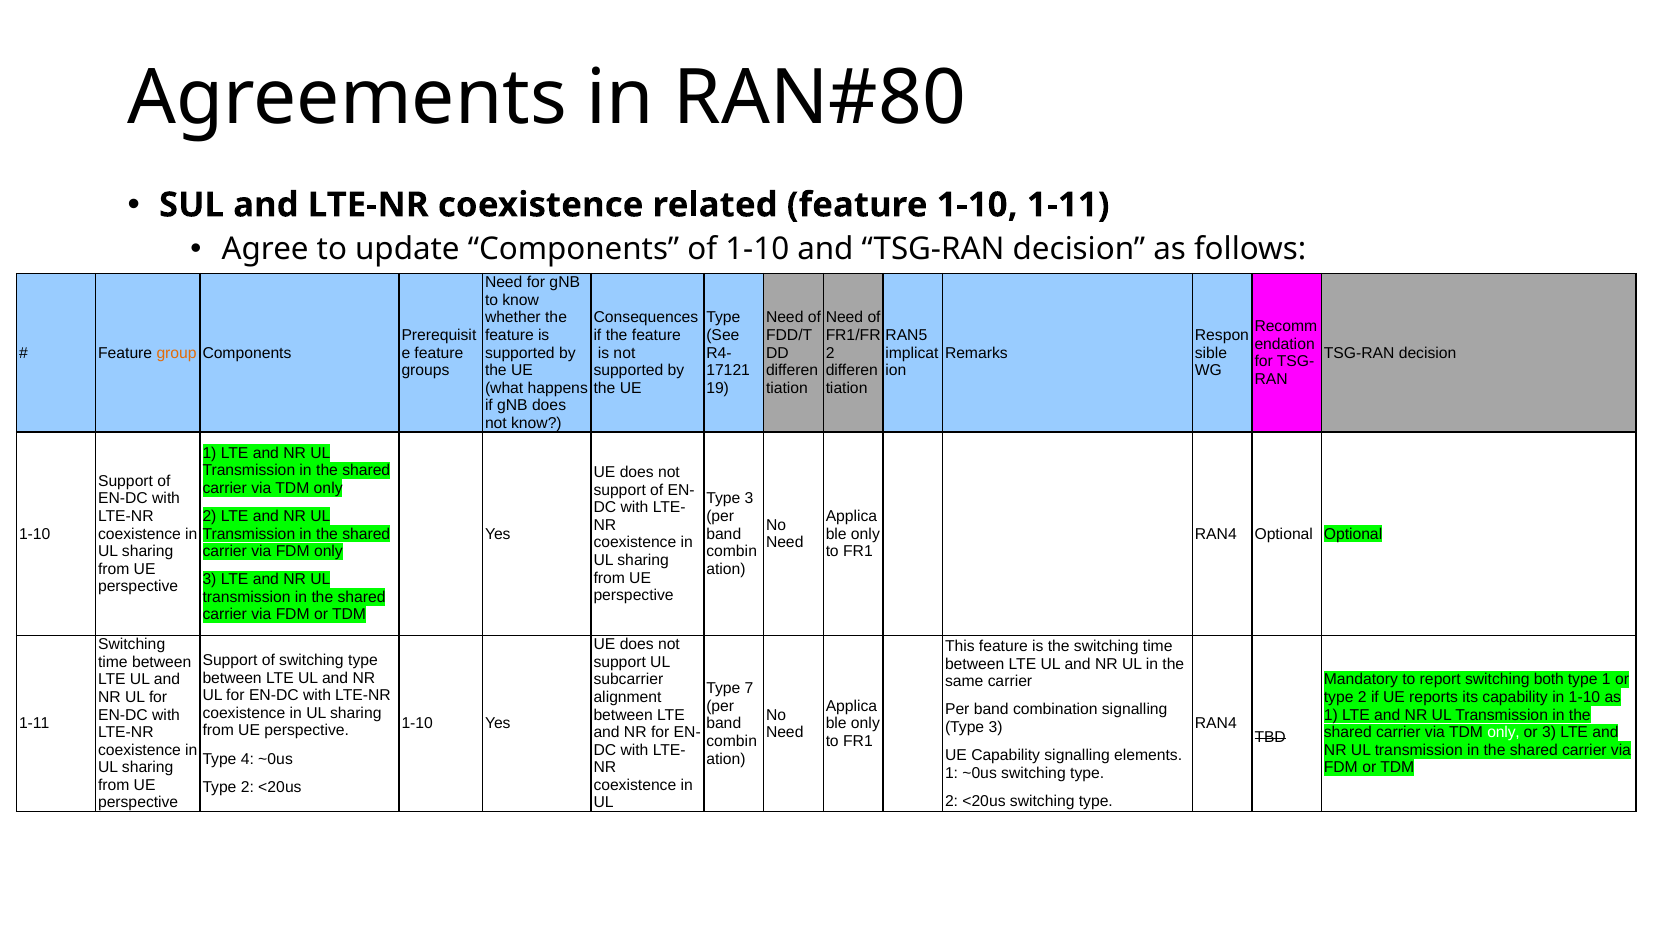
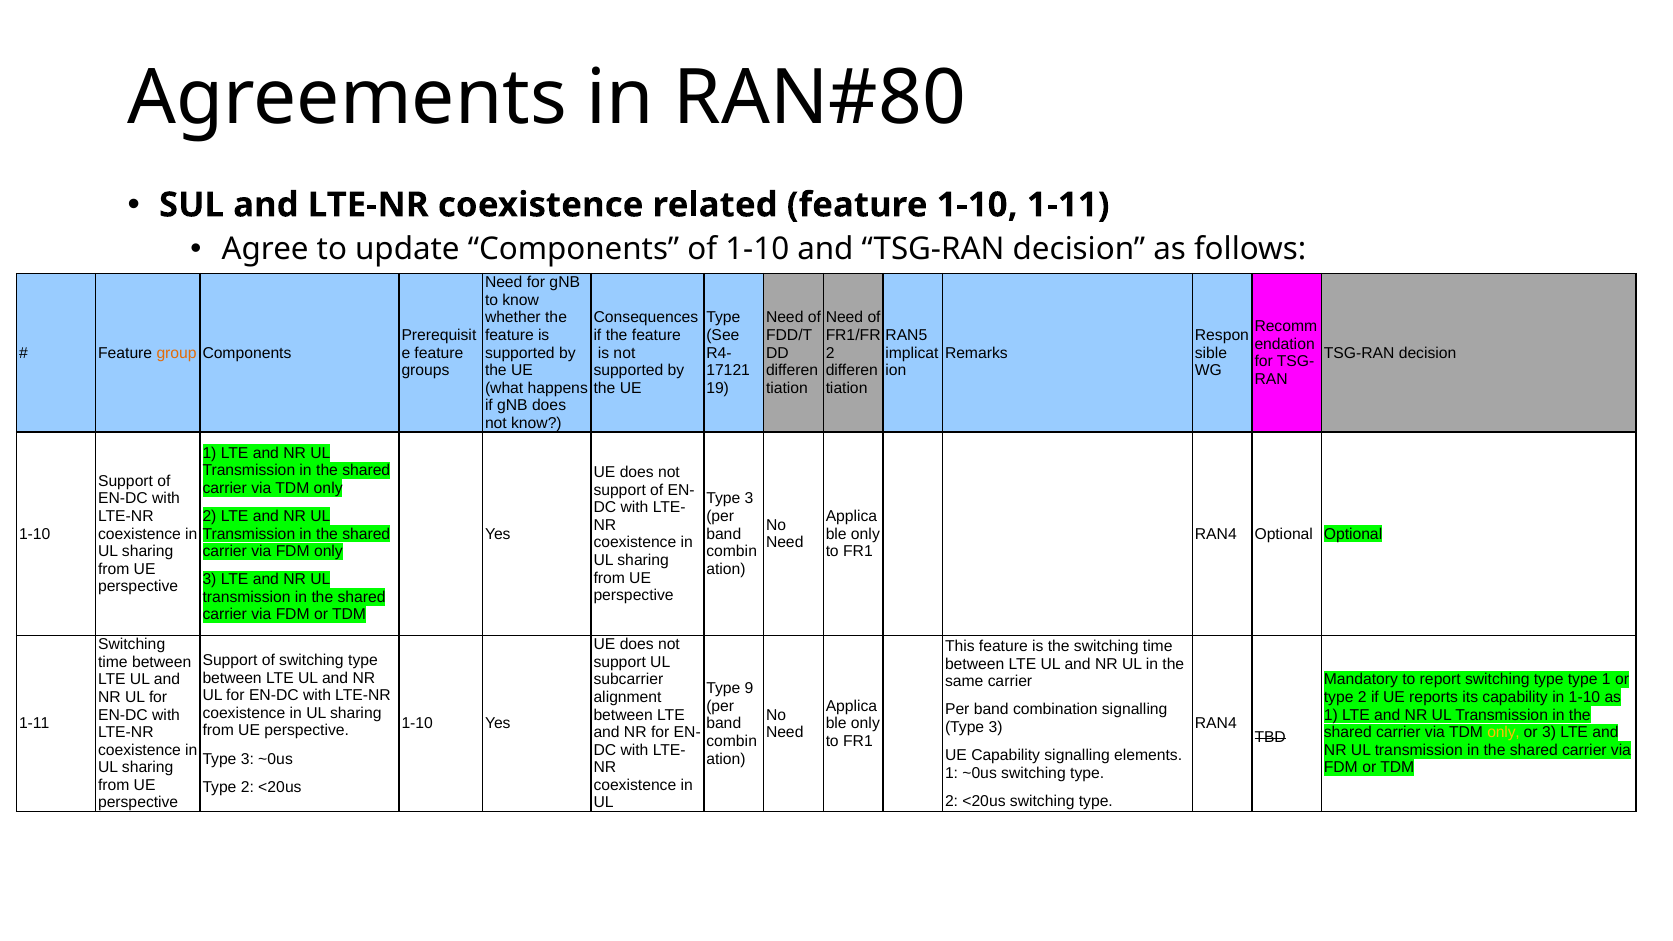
report switching both: both -> type (1549, 680)
7: 7 -> 9 (749, 689)
only colour: white -> yellow (1504, 732)
4: 4 -> 3 (247, 759)
